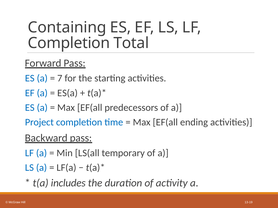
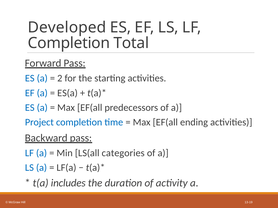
Containing: Containing -> Developed (67, 27)
7: 7 -> 2 (60, 78)
temporary: temporary -> categories (123, 153)
